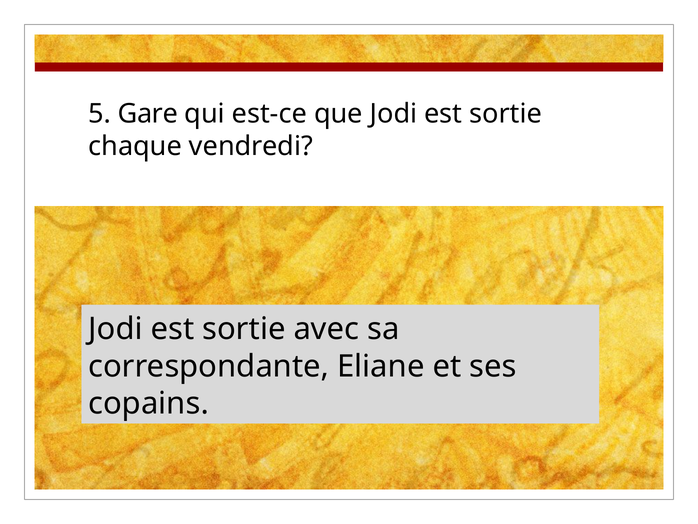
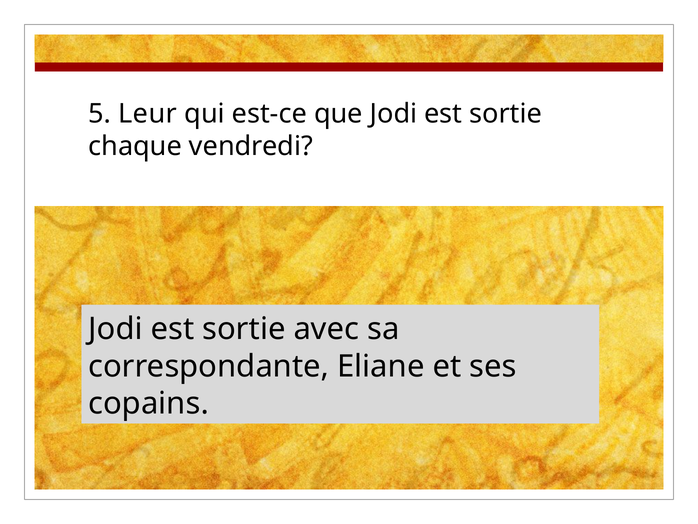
Gare: Gare -> Leur (148, 114)
